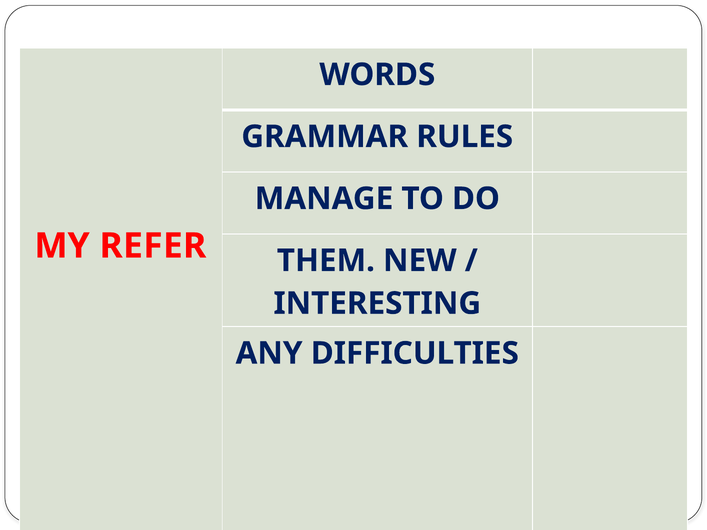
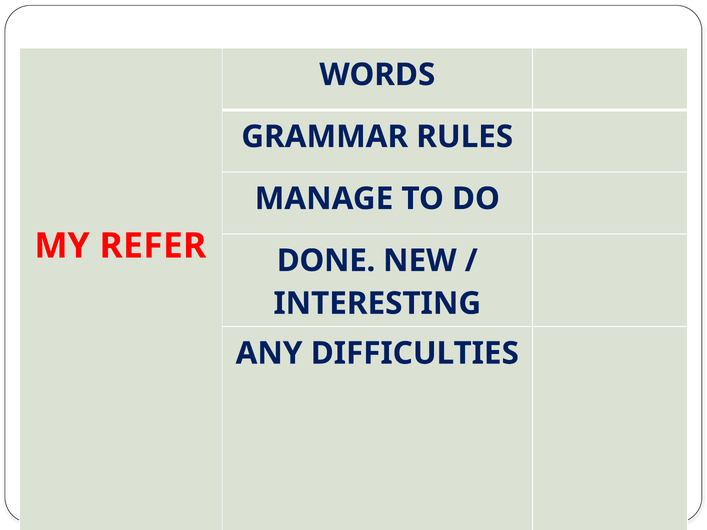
THEM: THEM -> DONE (326, 261)
